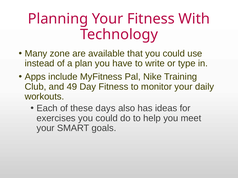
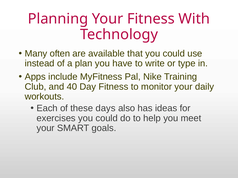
zone: zone -> often (60, 54)
49: 49 -> 40 (72, 87)
